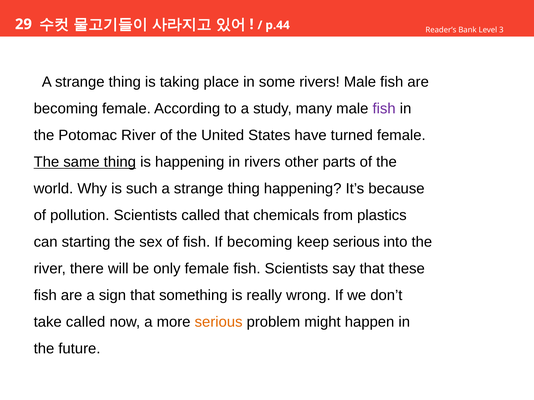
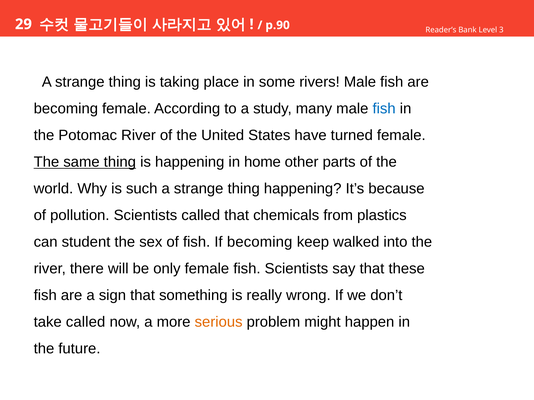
p.44: p.44 -> p.90 (278, 25)
fish colour: purple -> blue (384, 109)
in rivers: rivers -> home (262, 162)
starting: starting -> student (86, 242)
keep serious: serious -> walked (356, 242)
